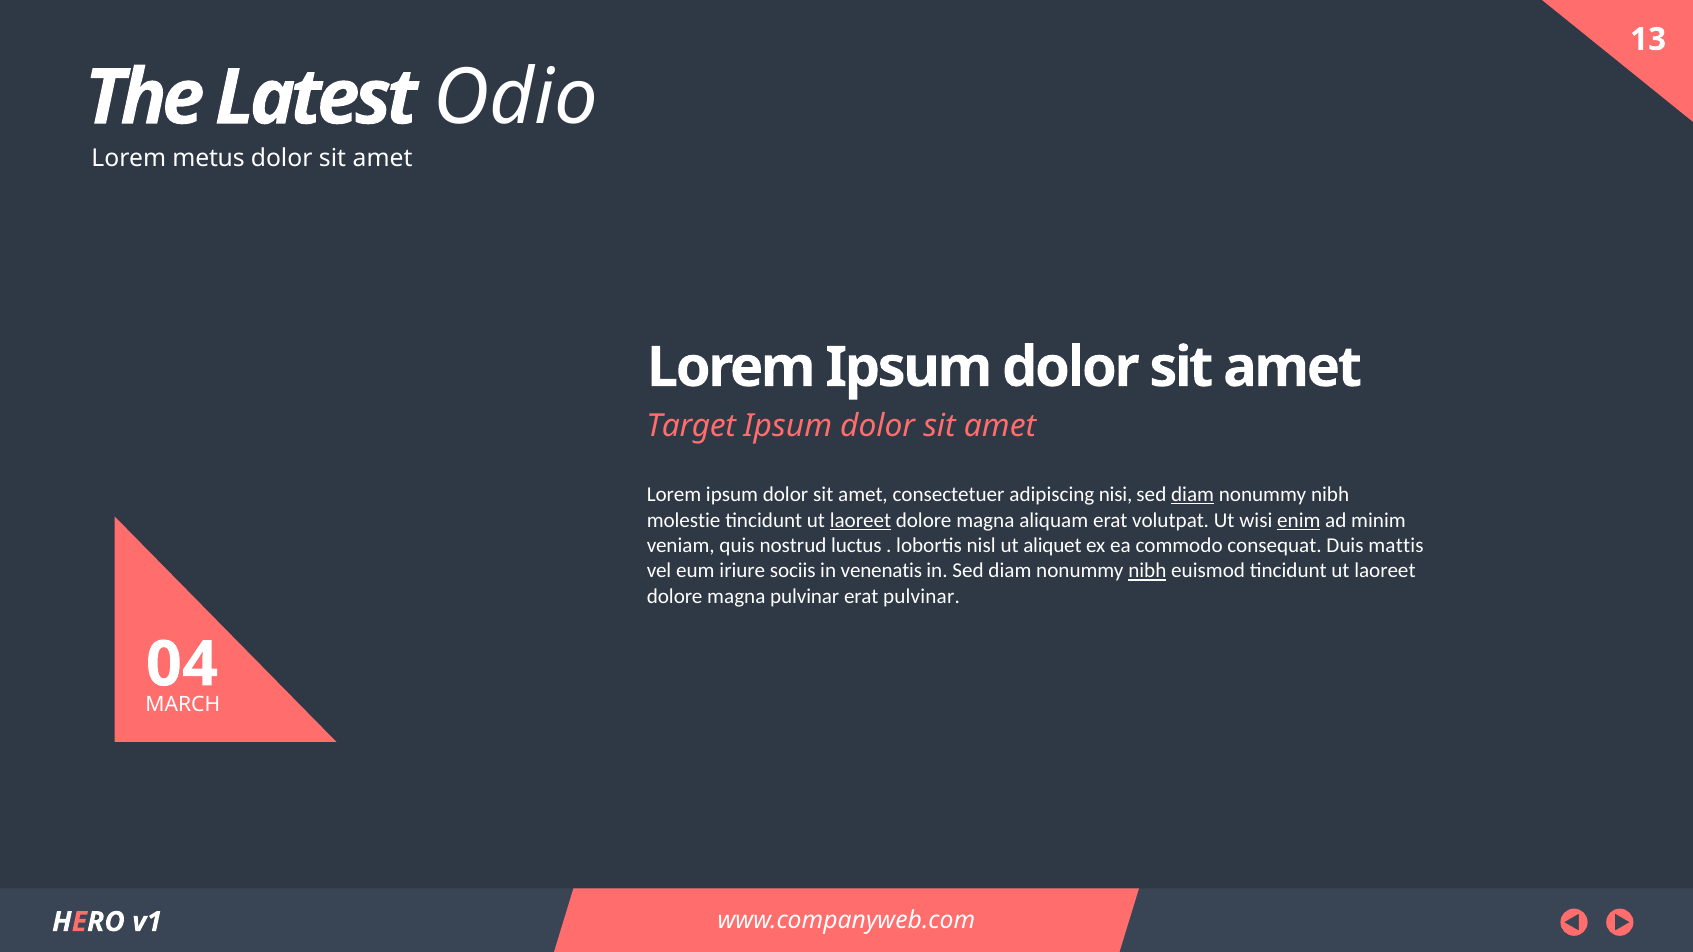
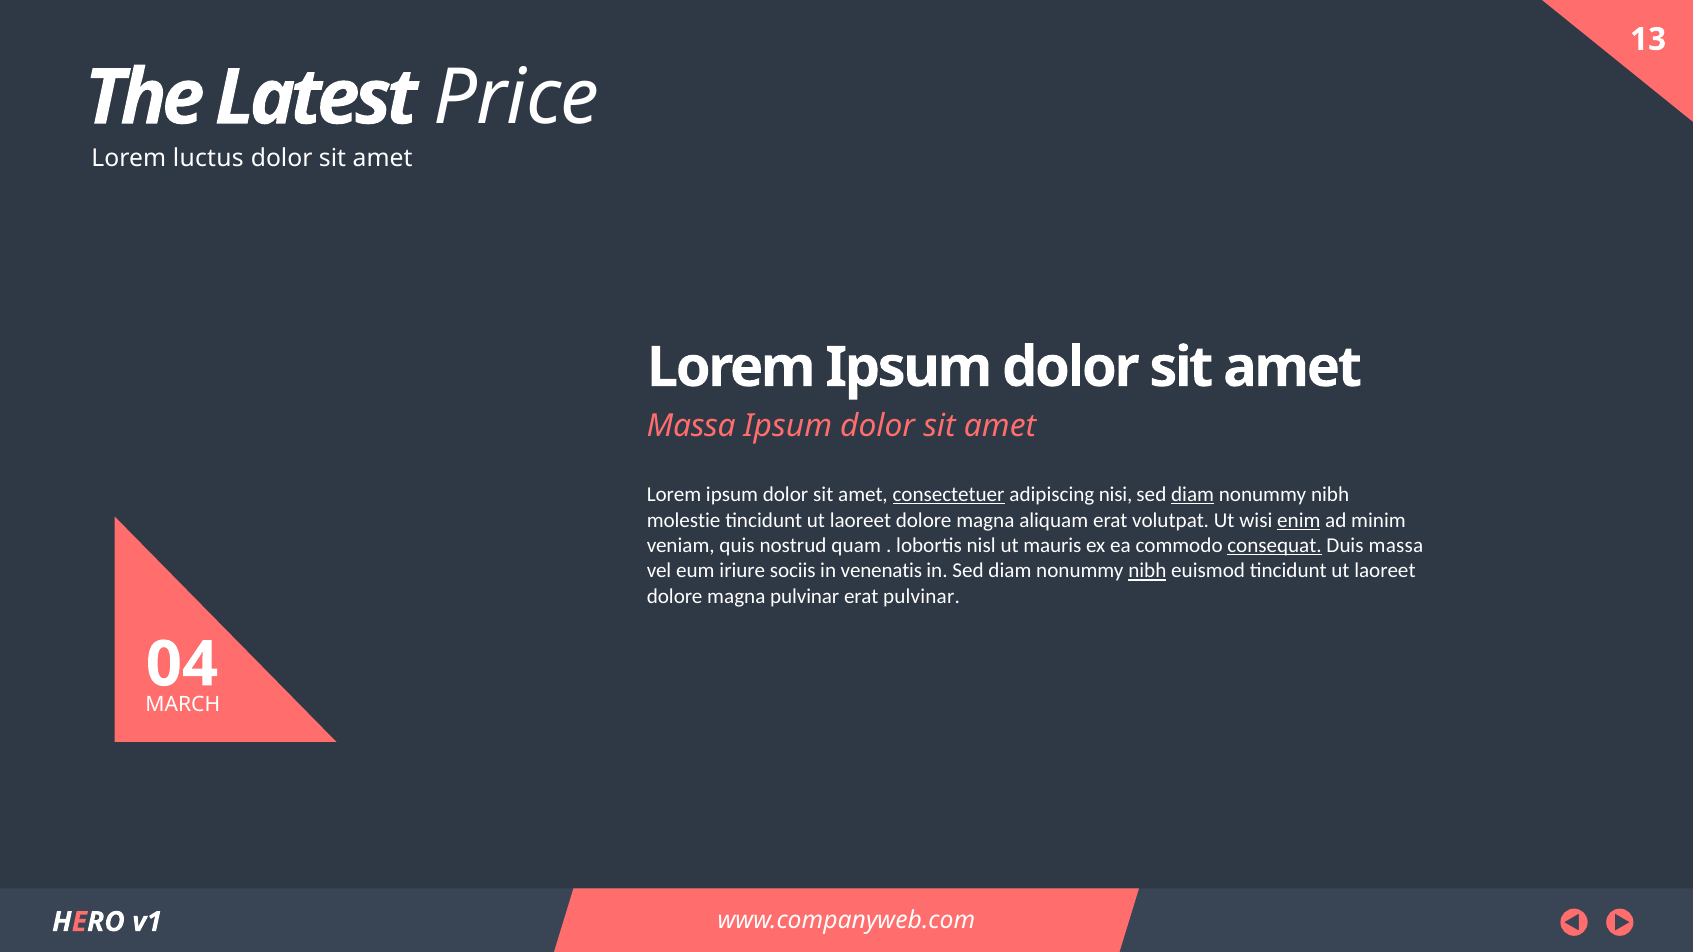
Odio: Odio -> Price (516, 98)
metus: metus -> luctus (208, 159)
Target: Target -> Massa (691, 426)
consectetuer underline: none -> present (949, 495)
laoreet underline: present -> none (860, 520)
luctus: luctus -> quam (856, 546)
aliquet: aliquet -> mauris (1052, 546)
consequat underline: none -> present (1275, 546)
Duis mattis: mattis -> massa (1396, 546)
